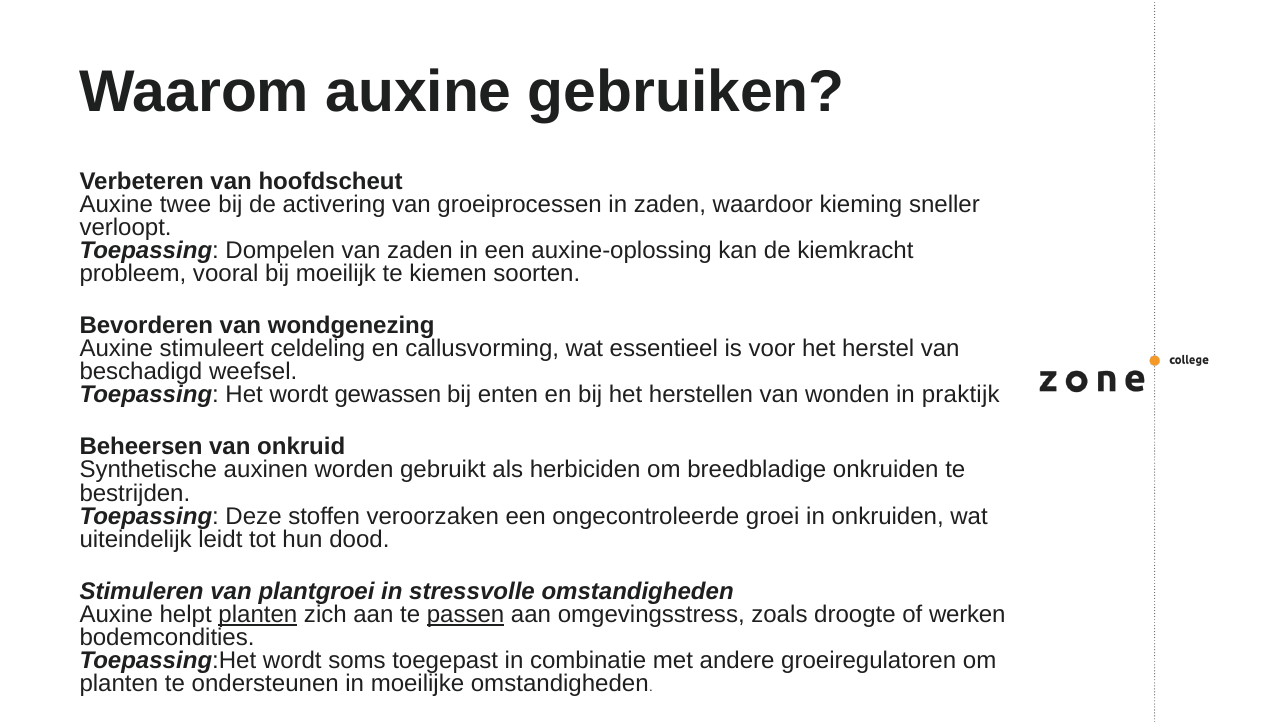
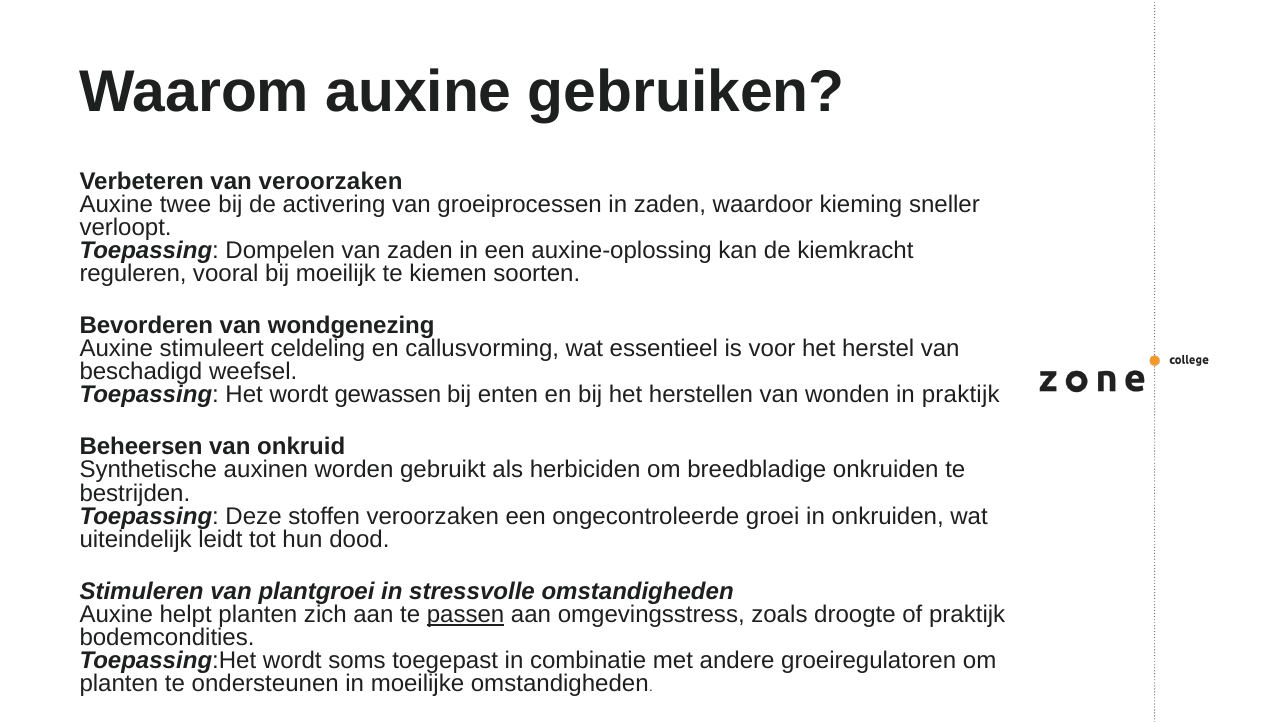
van hoofdscheut: hoofdscheut -> veroorzaken (330, 181)
probleem: probleem -> reguleren (133, 273)
planten underline: present -> none (258, 614)
of werken: werken -> praktijk (967, 614)
